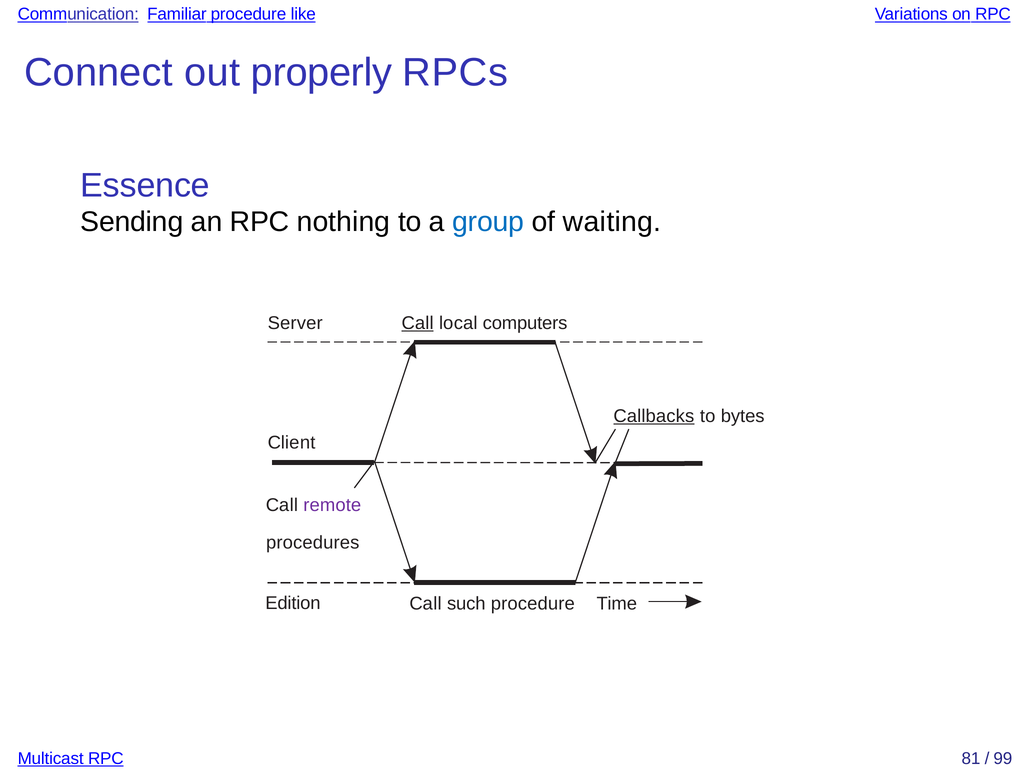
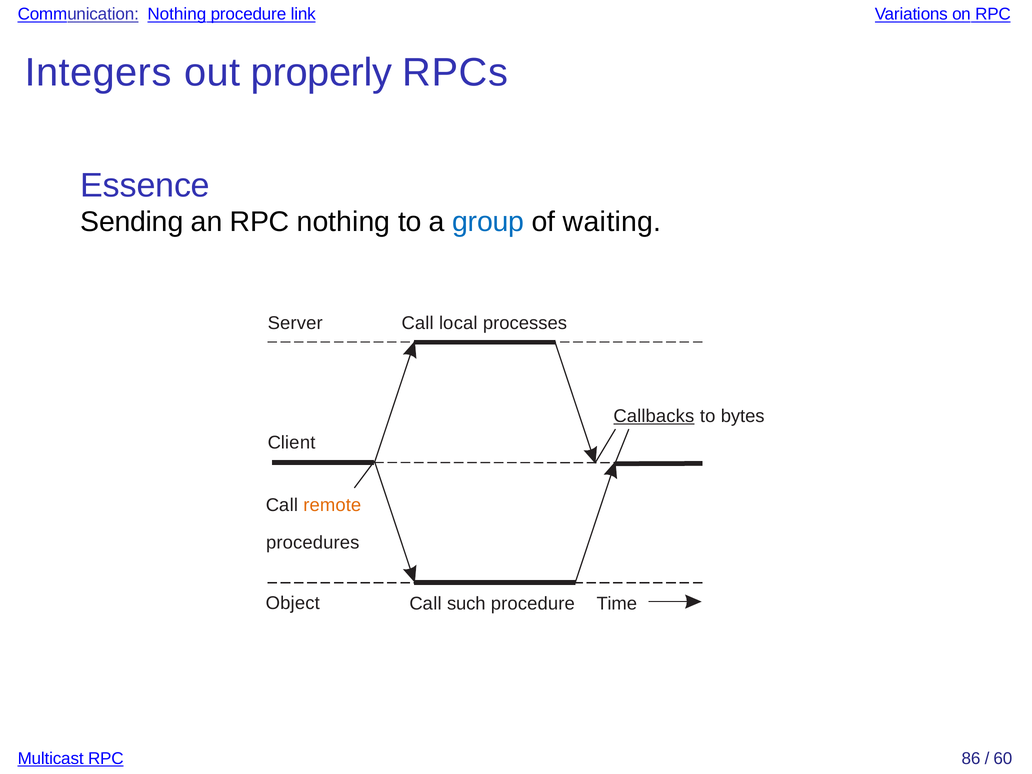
Communication Familiar: Familiar -> Nothing (177, 14)
like: like -> link (303, 14)
Connect: Connect -> Integers (98, 73)
Call underline: present -> none (418, 323)
computers: computers -> processes (525, 323)
remote colour: purple -> orange (332, 505)
Edition: Edition -> Object (293, 604)
81: 81 -> 86 (971, 759)
99: 99 -> 60 (1003, 759)
